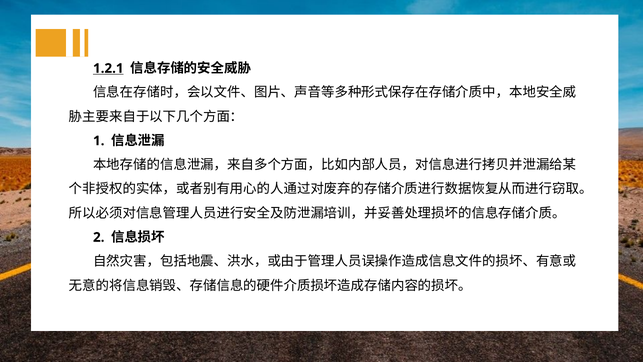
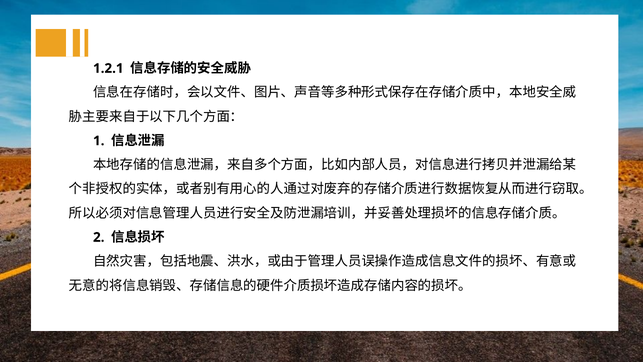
1.2.1 underline: present -> none (108, 68)
